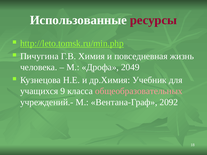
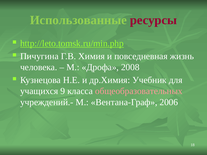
Использованные colour: white -> light green (78, 20)
2049: 2049 -> 2008 (130, 67)
2092: 2092 -> 2006 (169, 102)
